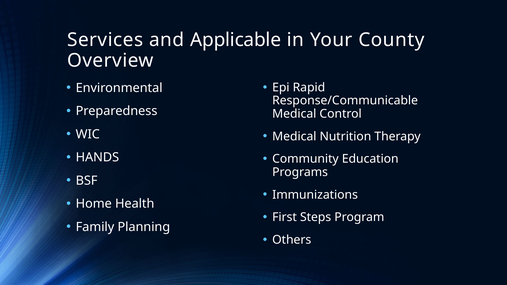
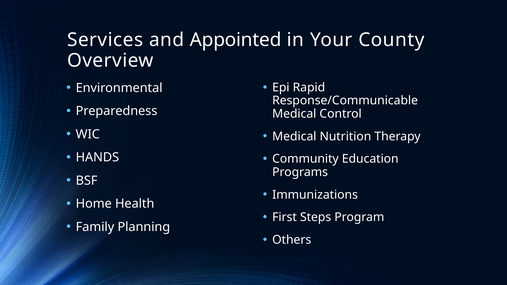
Applicable: Applicable -> Appointed (236, 40)
